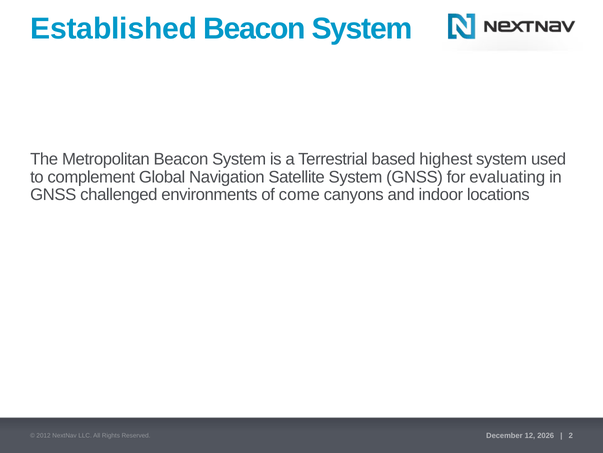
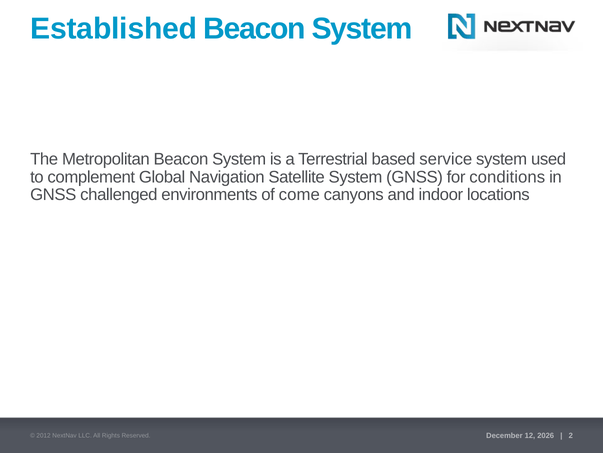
highest: highest -> service (446, 159)
evaluating: evaluating -> conditions (507, 177)
